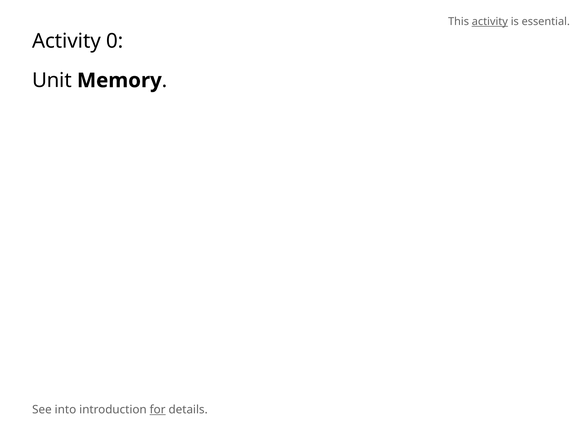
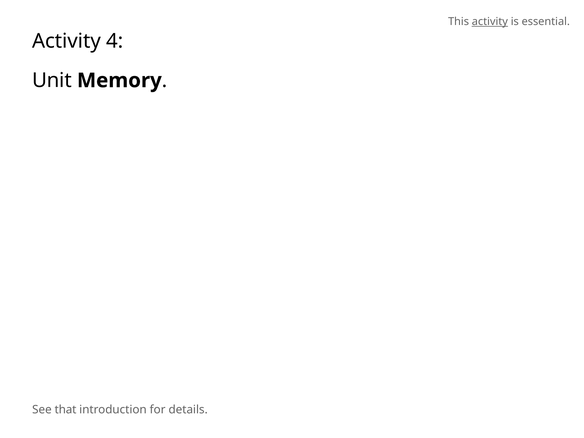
0: 0 -> 4 (115, 41)
into: into -> that (66, 410)
for underline: present -> none (158, 410)
